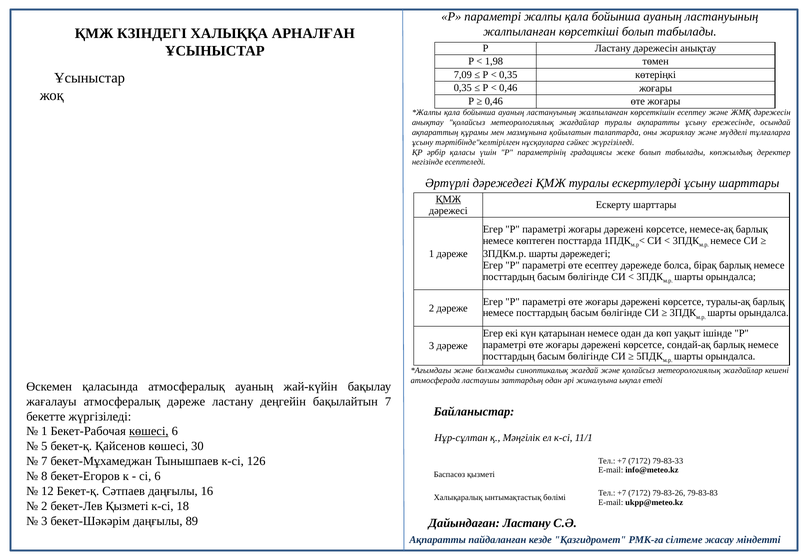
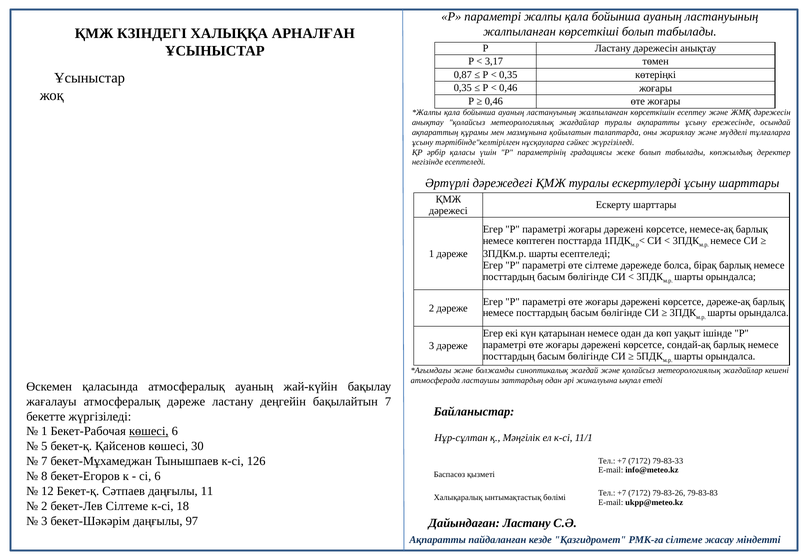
1,98: 1,98 -> 3,17 (494, 61)
7,09: 7,09 -> 0,87 (463, 75)
ҚМЖ underline: present -> none (448, 199)
шарты дәрежедегі: дәрежедегі -> есептеледі (585, 253)
өте есептеу: есептеу -> сілтеме (602, 265)
туралы-ақ: туралы-ақ -> дәреже-ақ (728, 301)
16: 16 -> 11 (207, 491)
бекет-Лев Қызметі: Қызметі -> Сілтеме (127, 505)
89: 89 -> 97 (192, 520)
